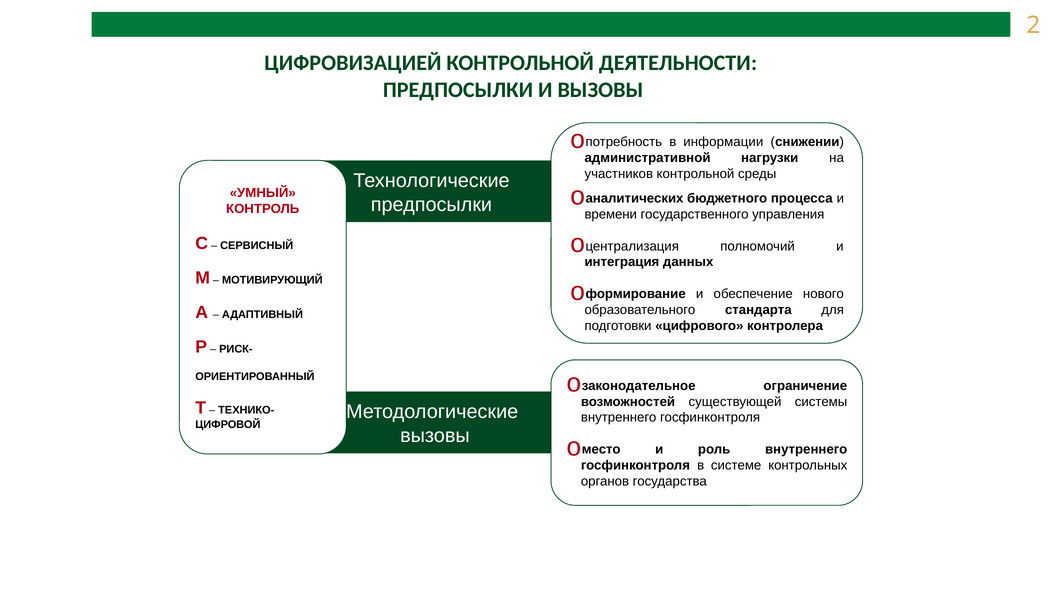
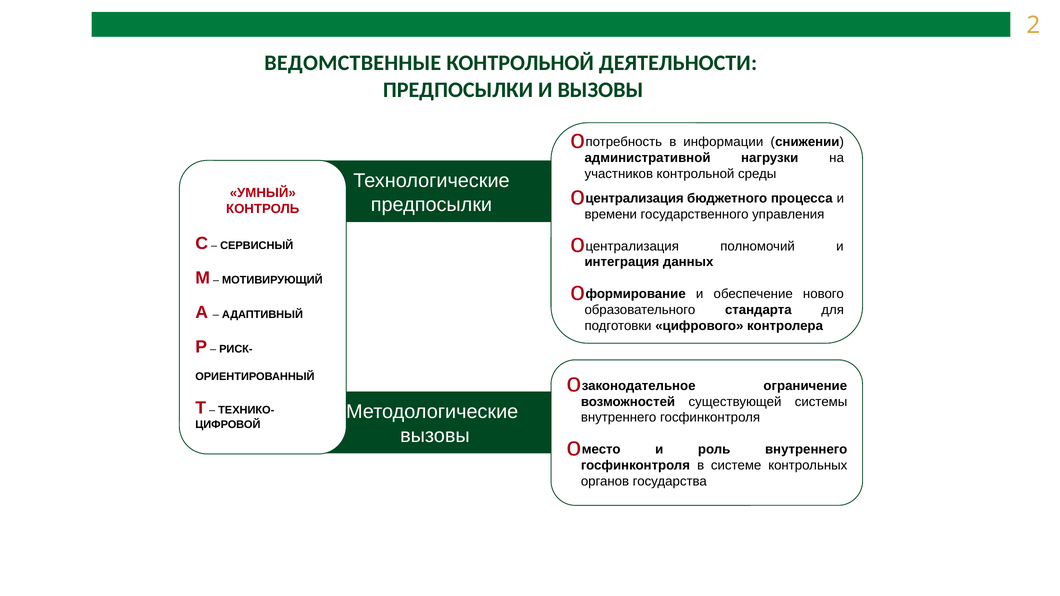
ЦИФРОВИЗАЦИЕЙ: ЦИФРОВИЗАЦИЕЙ -> ВЕДОМСТВЕННЫЕ (353, 63)
аналитических: аналитических -> централизация (635, 199)
